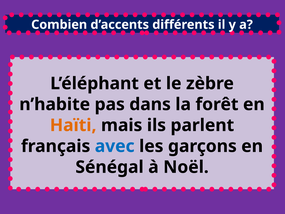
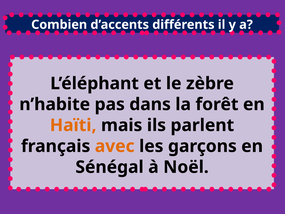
avec colour: blue -> orange (115, 146)
